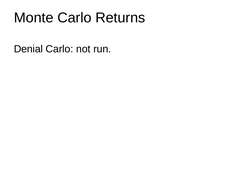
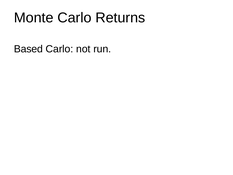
Denial: Denial -> Based (28, 49)
